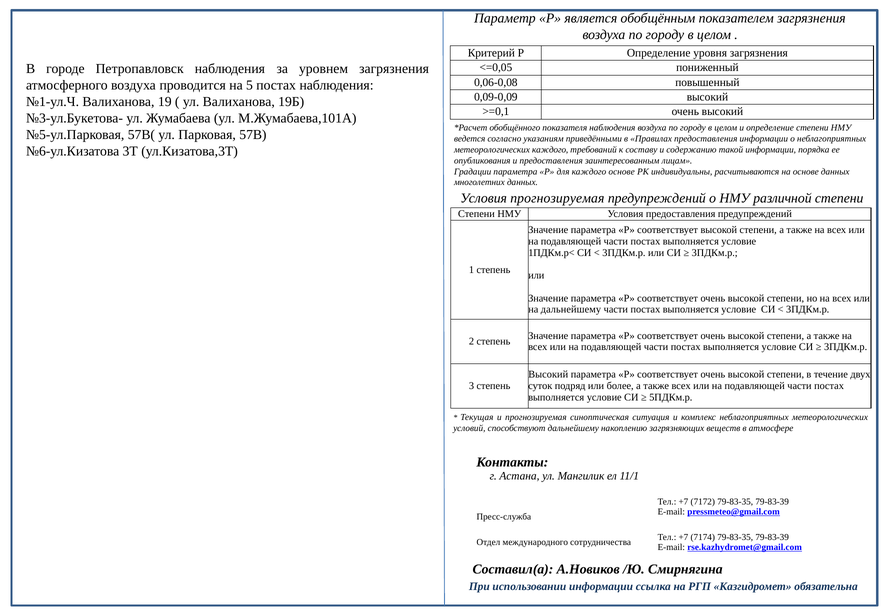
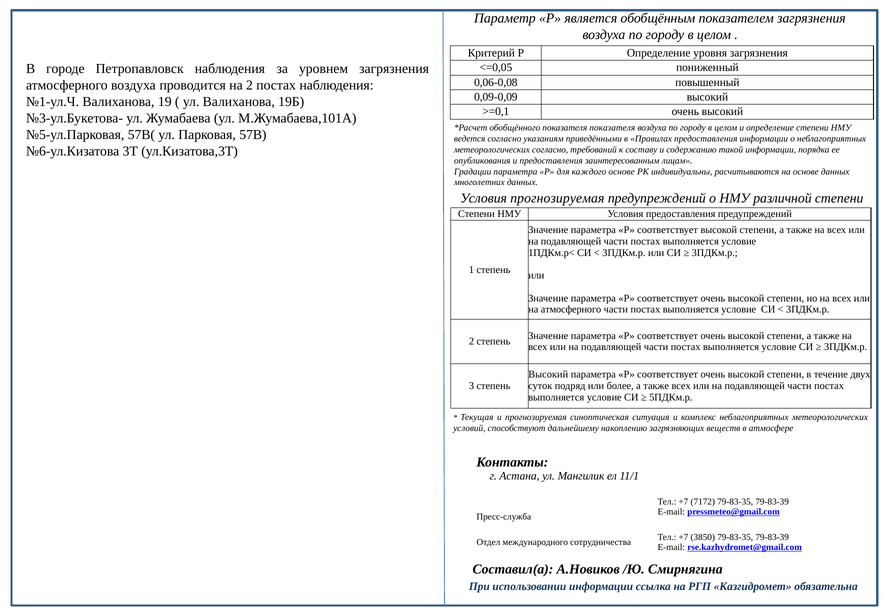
на 5: 5 -> 2 (250, 85)
показателя наблюдения: наблюдения -> показателя (612, 128)
метеорологических каждого: каждого -> согласно (550, 150)
на дальнейшему: дальнейшему -> атмосферного (571, 309)
7174: 7174 -> 3850 (703, 537)
